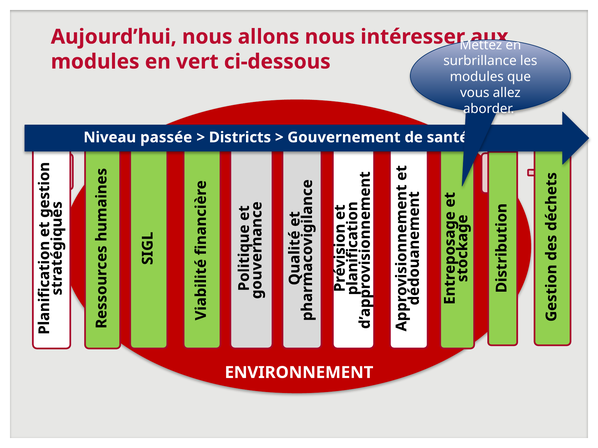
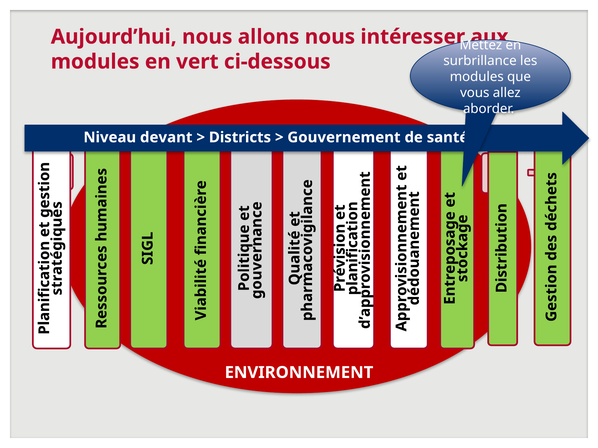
passée: passée -> devant (166, 138)
